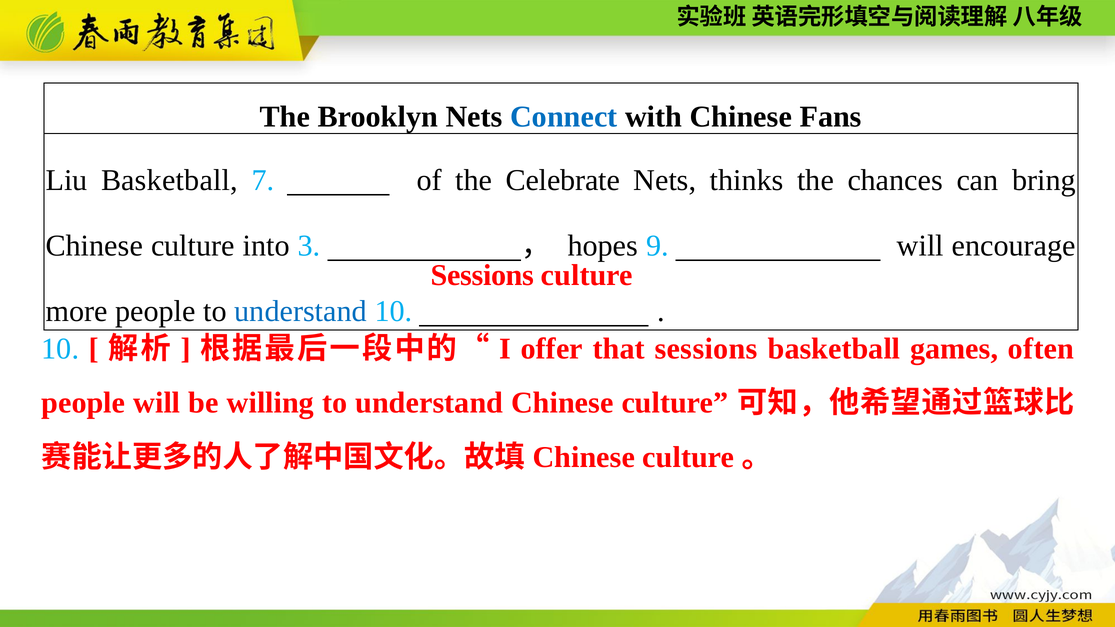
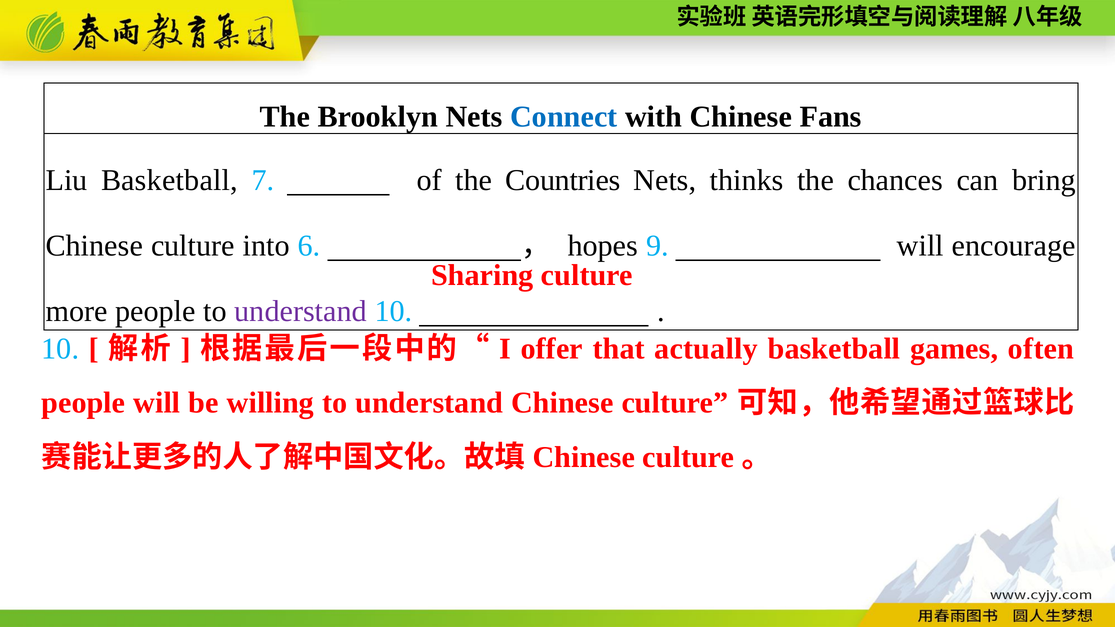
Celebrate: Celebrate -> Countries (563, 180)
3: 3 -> 6 (309, 246)
Sessions: Sessions -> Sharing (482, 276)
understand colour: blue -> purple (301, 312)
that sessions: sessions -> actually (706, 349)
